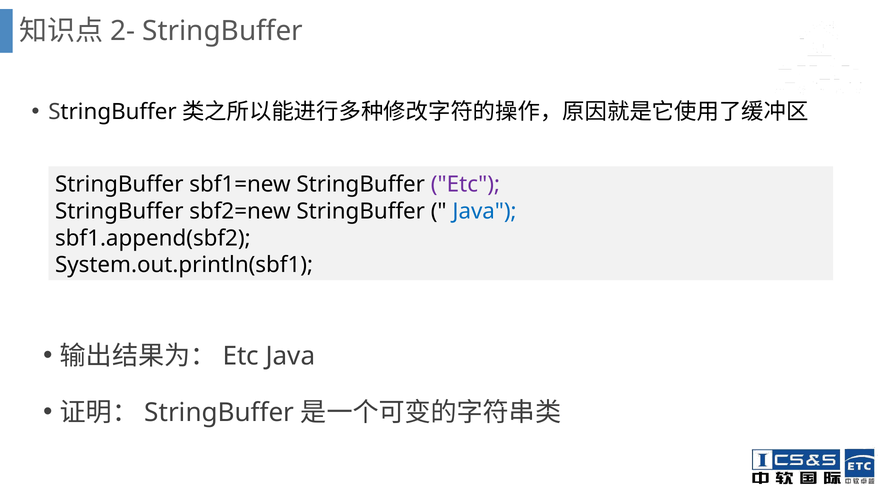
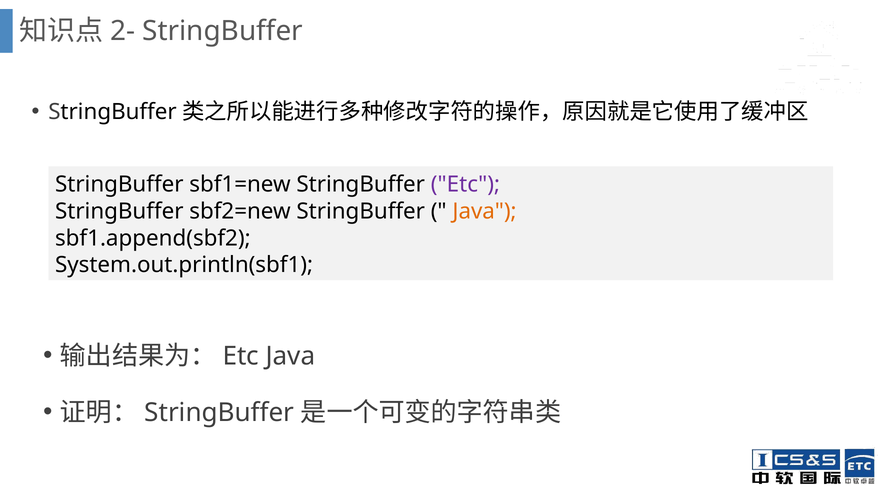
Java colour: blue -> orange (485, 212)
